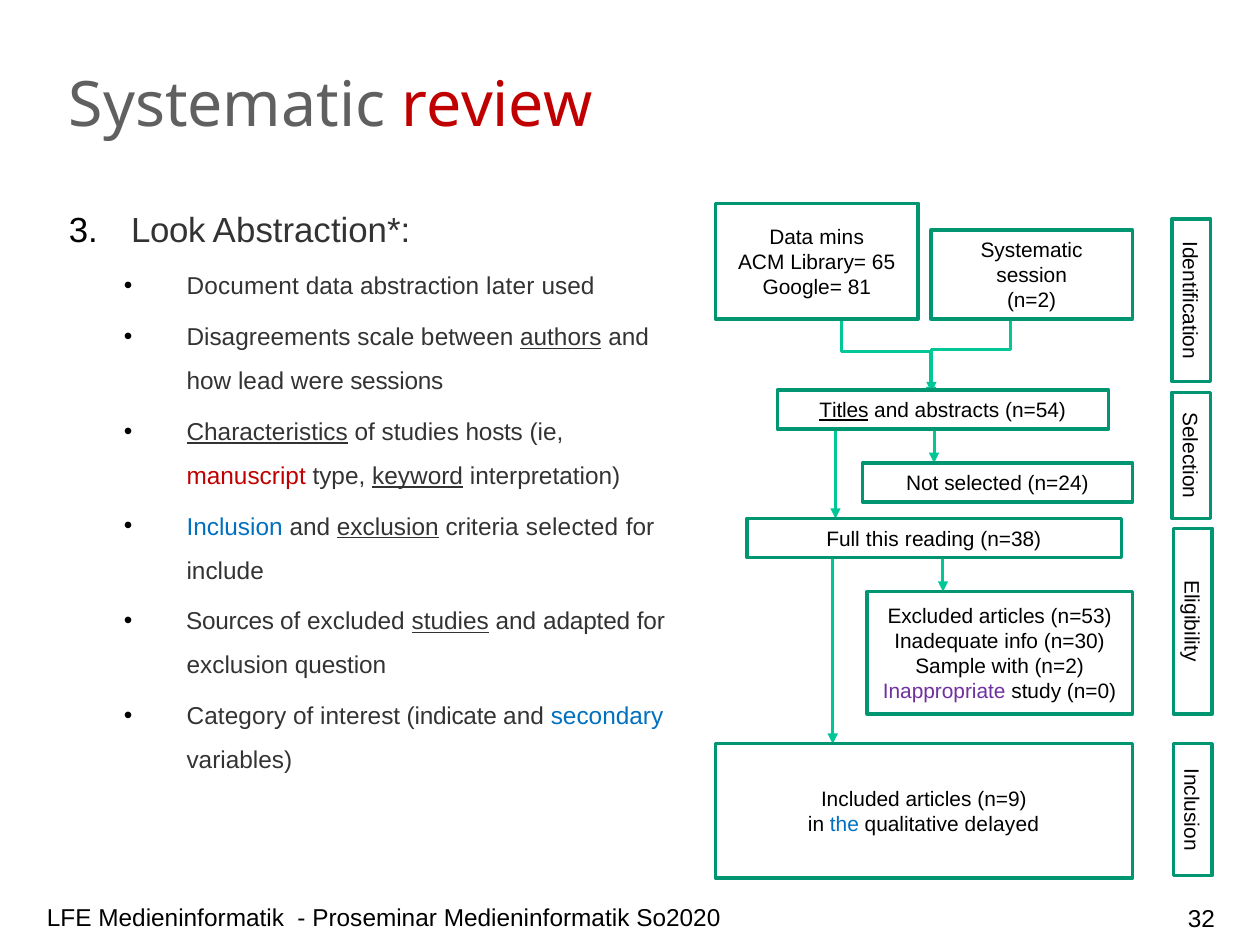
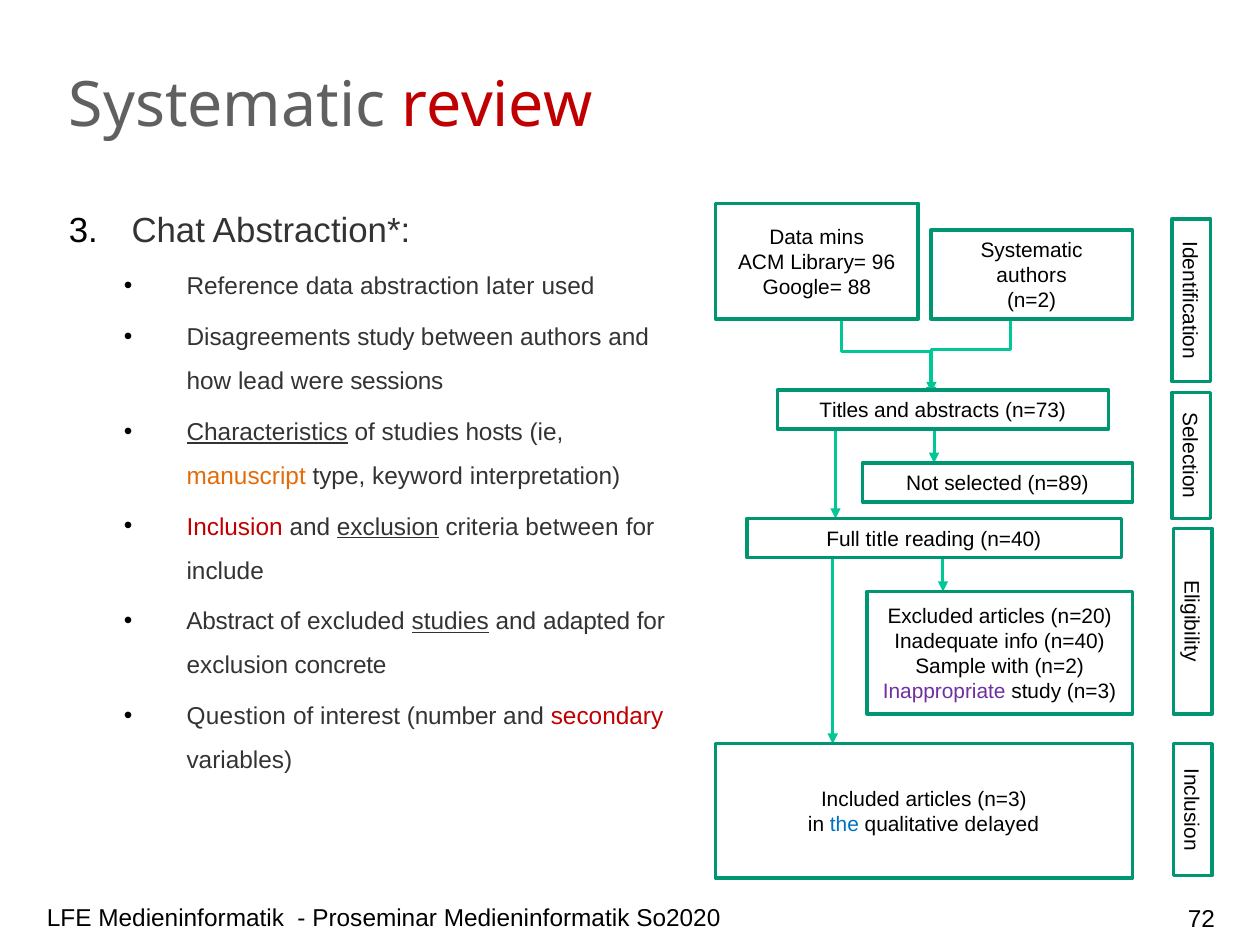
Look: Look -> Chat (168, 231)
65: 65 -> 96 (884, 263)
session: session -> authors (1032, 276)
Document: Document -> Reference (243, 287)
81: 81 -> 88 (859, 288)
Disagreements scale: scale -> study (386, 338)
authors underline: present -> none (561, 338)
Titles underline: present -> none (844, 411)
n=54: n=54 -> n=73 (1036, 411)
manuscript colour: red -> orange (246, 476)
keyword underline: present -> none (418, 476)
n=24: n=24 -> n=89 (1058, 484)
Inclusion colour: blue -> red (235, 527)
criteria selected: selected -> between (572, 527)
this: this -> title (882, 539)
reading n=38: n=38 -> n=40 (1011, 539)
n=53: n=53 -> n=20 (1081, 616)
Sources: Sources -> Abstract (230, 622)
info n=30: n=30 -> n=40 (1074, 642)
question: question -> concrete (341, 666)
study n=0: n=0 -> n=3 (1091, 692)
Category: Category -> Question (236, 716)
indicate: indicate -> number (452, 716)
secondary colour: blue -> red (607, 716)
articles n=9: n=9 -> n=3 (1002, 800)
32: 32 -> 72 (1201, 919)
